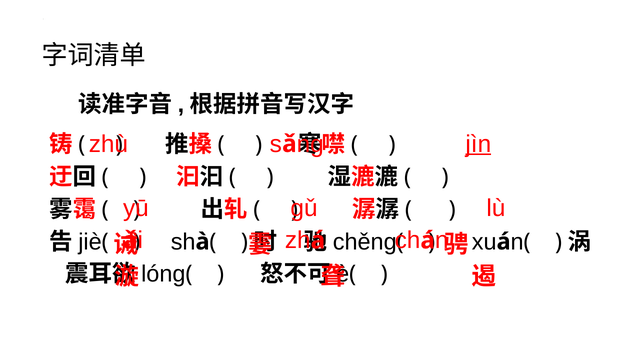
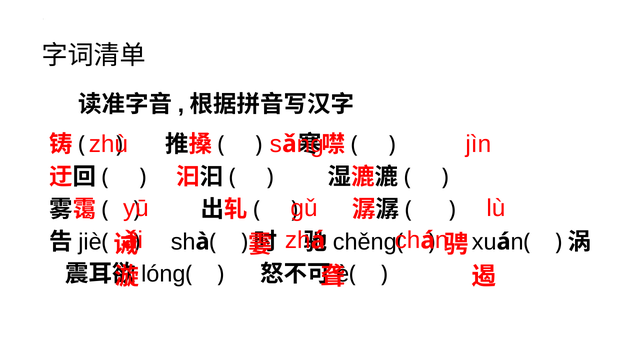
jìn underline: present -> none (478, 144)
